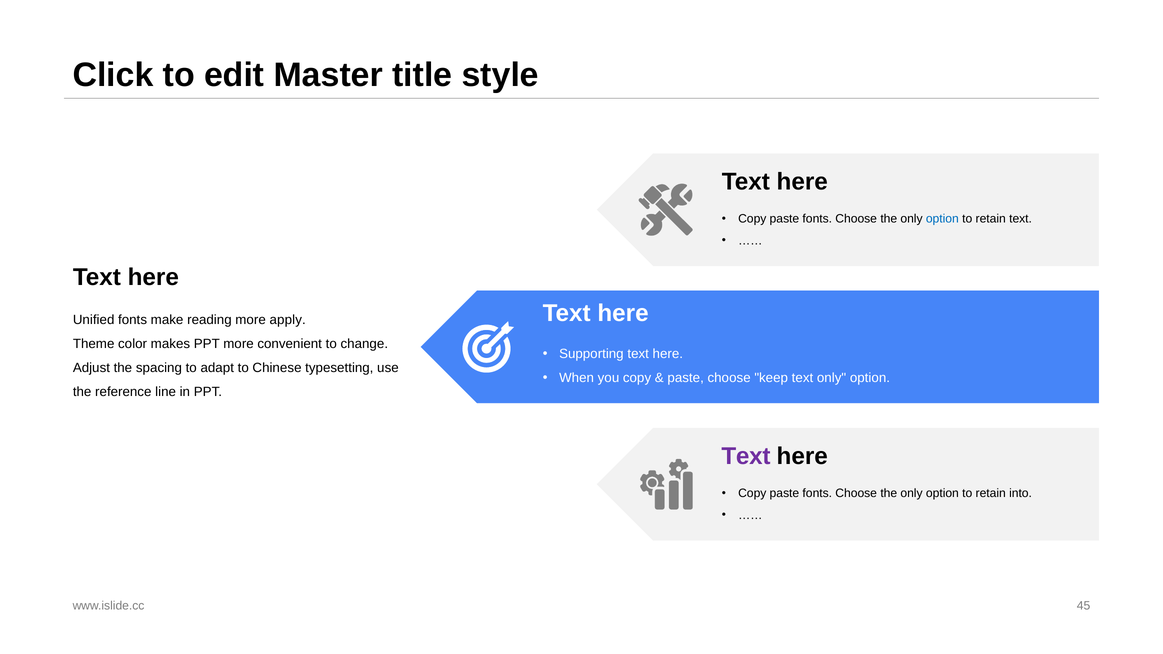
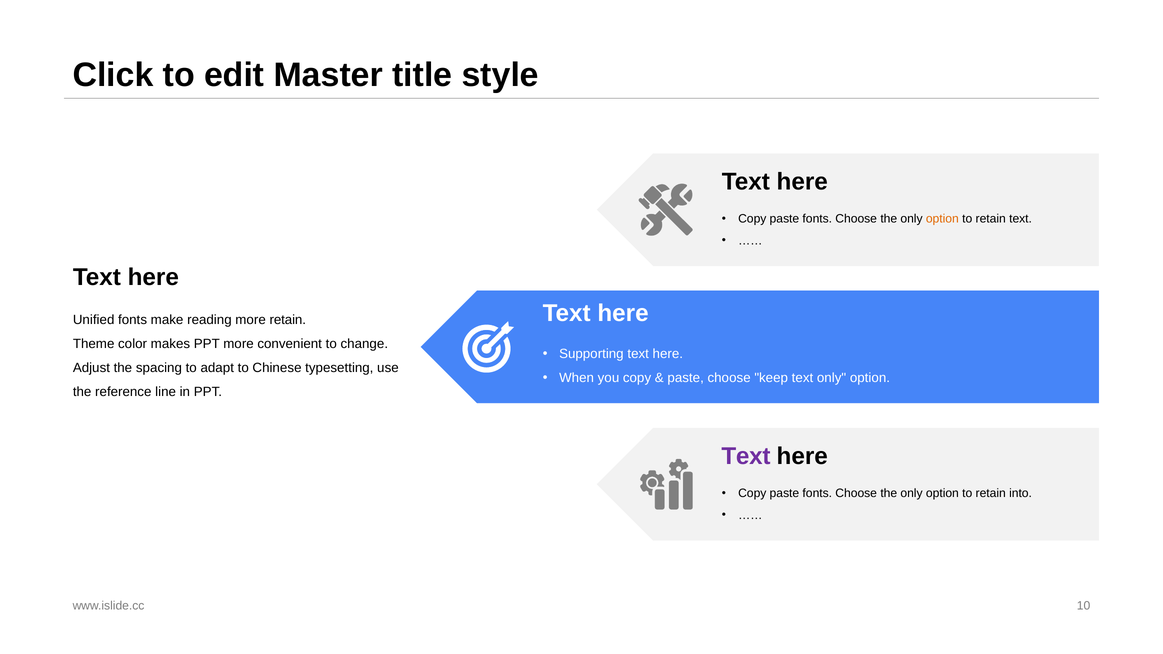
option colour: blue -> orange (942, 219)
more apply: apply -> retain (288, 320)
45: 45 -> 10 (1084, 606)
